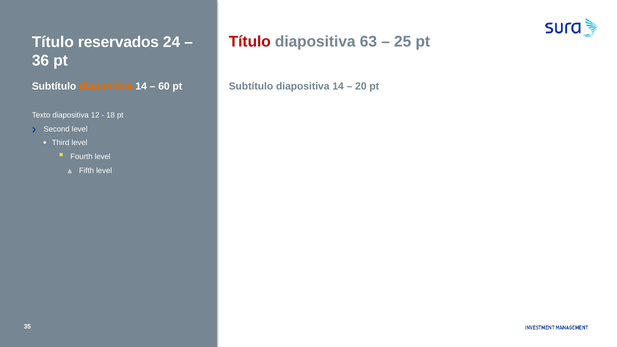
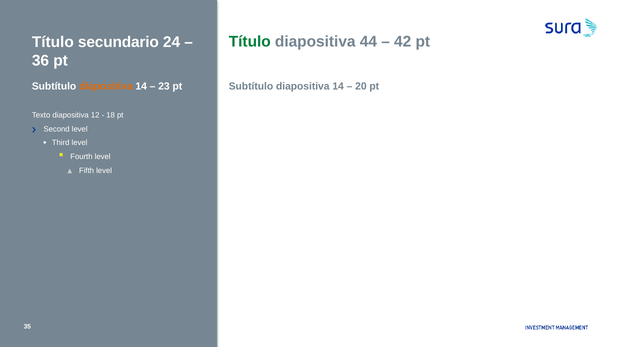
Título colour: red -> green (250, 42)
63: 63 -> 44 (368, 42)
25: 25 -> 42 (403, 42)
reservados: reservados -> secundario (118, 42)
60: 60 -> 23 (164, 86)
